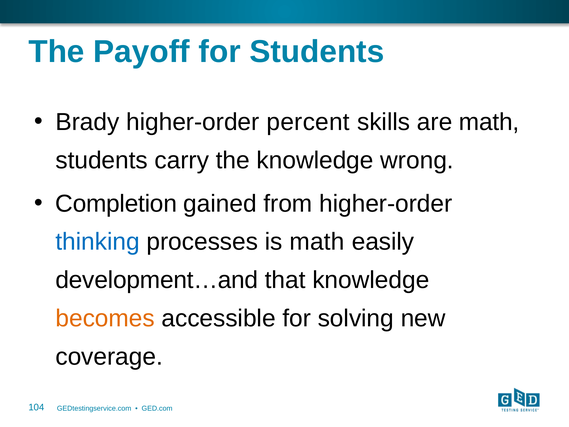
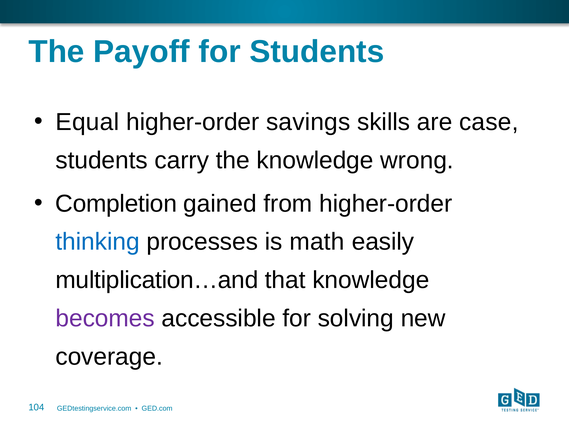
Brady: Brady -> Equal (87, 122)
percent: percent -> savings (308, 122)
are math: math -> case (489, 122)
development…and: development…and -> multiplication…and (157, 280)
becomes colour: orange -> purple (105, 318)
